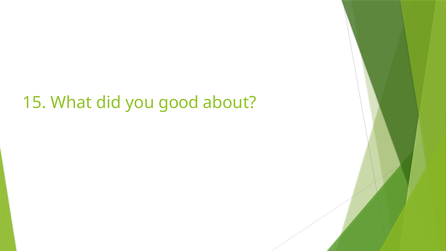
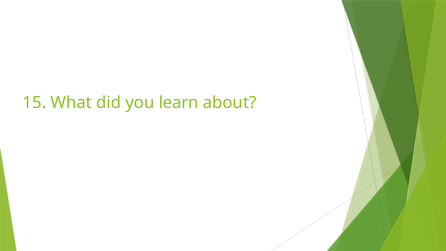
good: good -> learn (179, 103)
